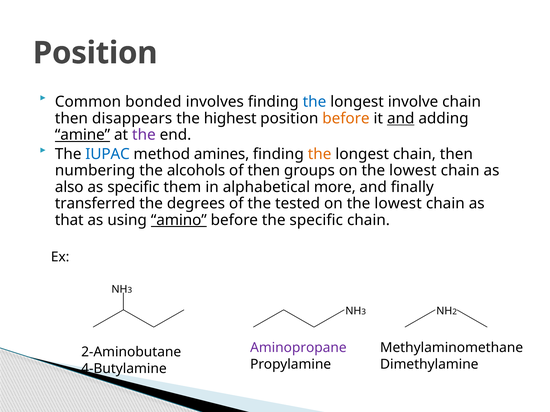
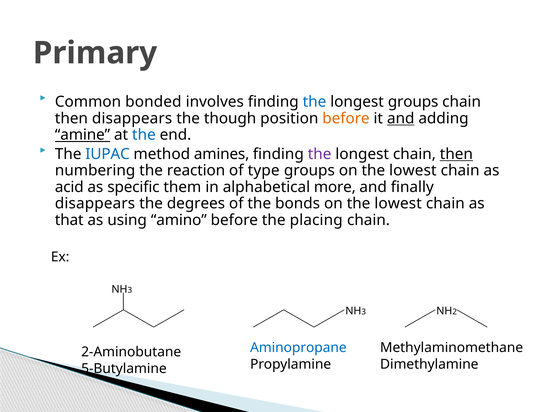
Position: Position -> Primary (95, 53)
longest involve: involve -> groups (413, 102)
highest: highest -> though (230, 119)
the colour: purple -> blue (144, 135)
the colour: orange -> purple (320, 154)
then underline: none -> present (456, 154)
alcohols: alcohols -> reaction (196, 171)
of then: then -> type (264, 171)
also: also -> acid (69, 187)
transferred: transferred -> disappears (95, 204)
tested: tested -> bonds (298, 204)
amino underline: present -> none (179, 220)
the specific: specific -> placing (316, 220)
Aminopropane colour: purple -> blue (298, 348)
4-Butylamine: 4-Butylamine -> 5-Butylamine (124, 369)
